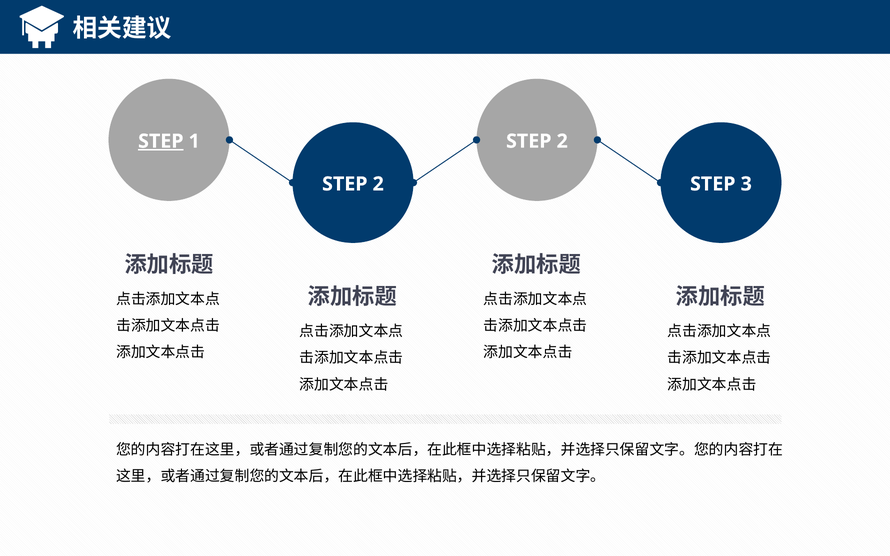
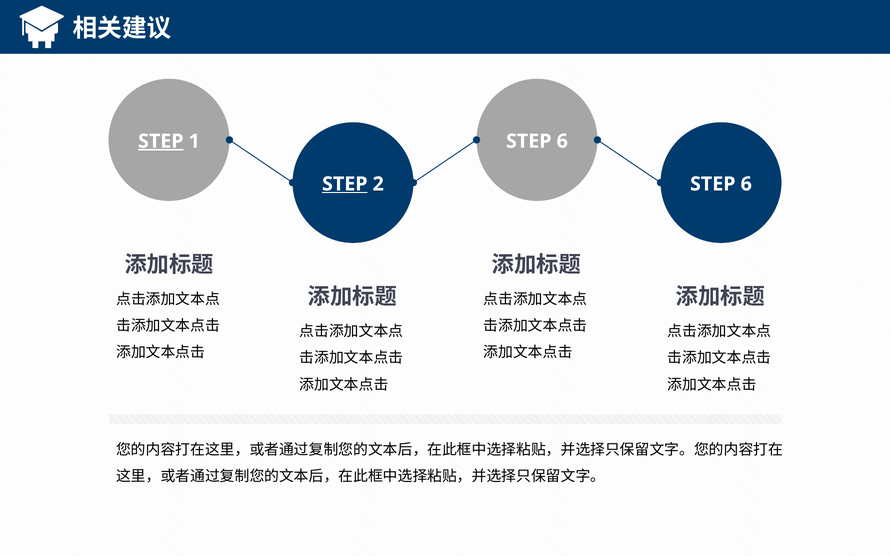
2: 2 -> 6 (562, 141)
STEP underline: none -> present (345, 184)
3: 3 -> 6 (746, 184)
